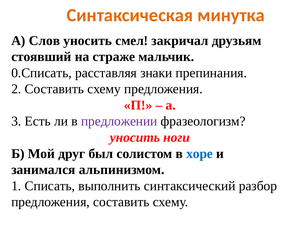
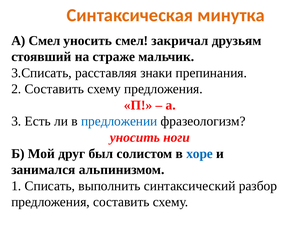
А Слов: Слов -> Смел (45, 40)
0.Списать: 0.Списать -> 3.Списать (42, 73)
предложении colour: purple -> blue (119, 121)
